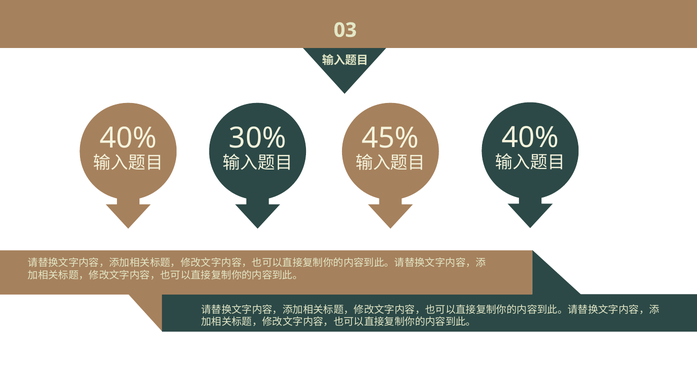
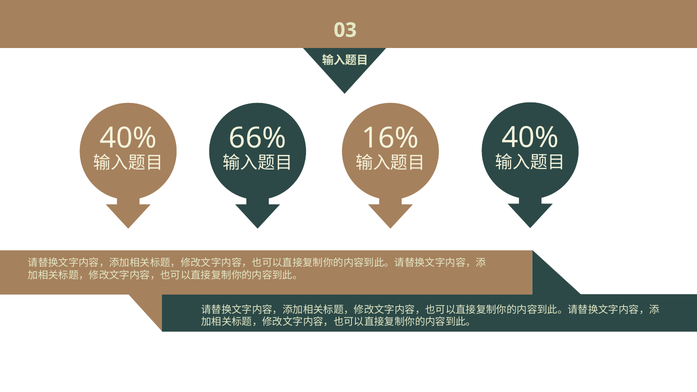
30%: 30% -> 66% (258, 138)
45%: 45% -> 16% (390, 138)
